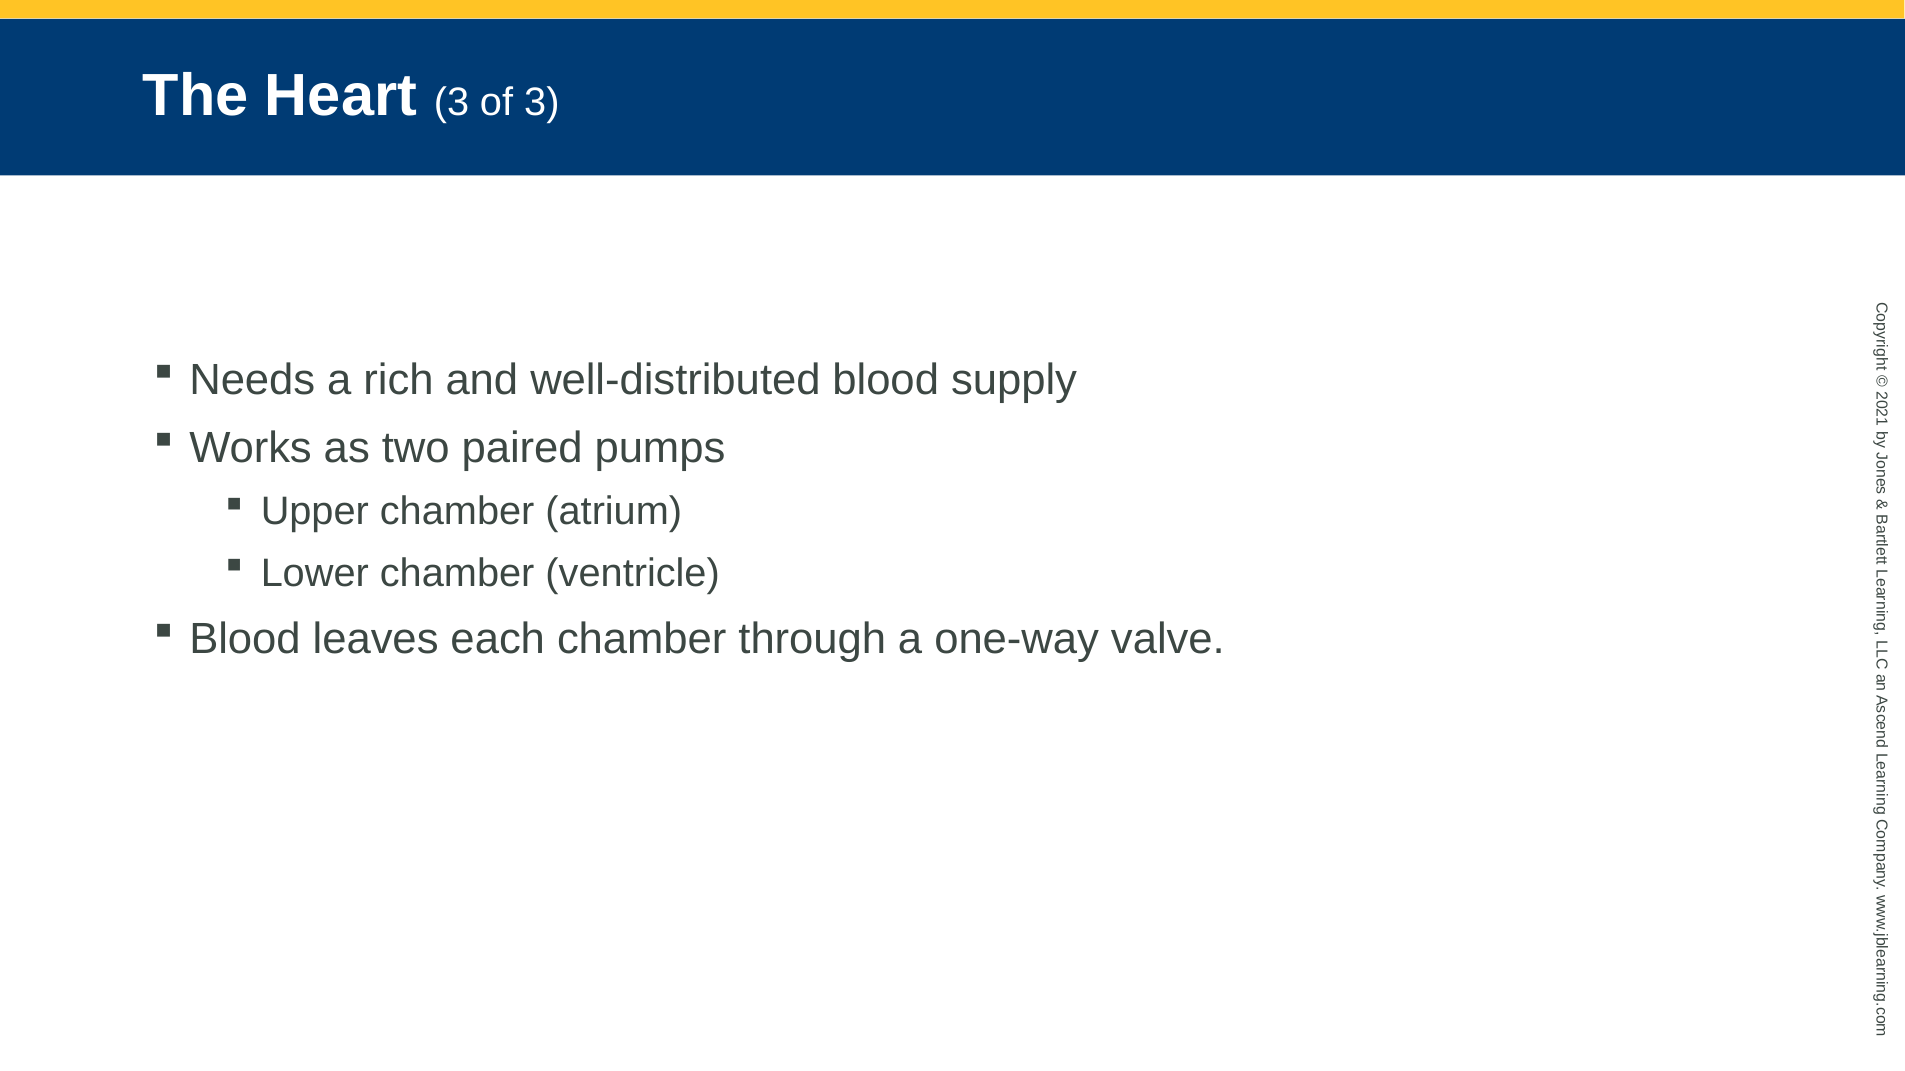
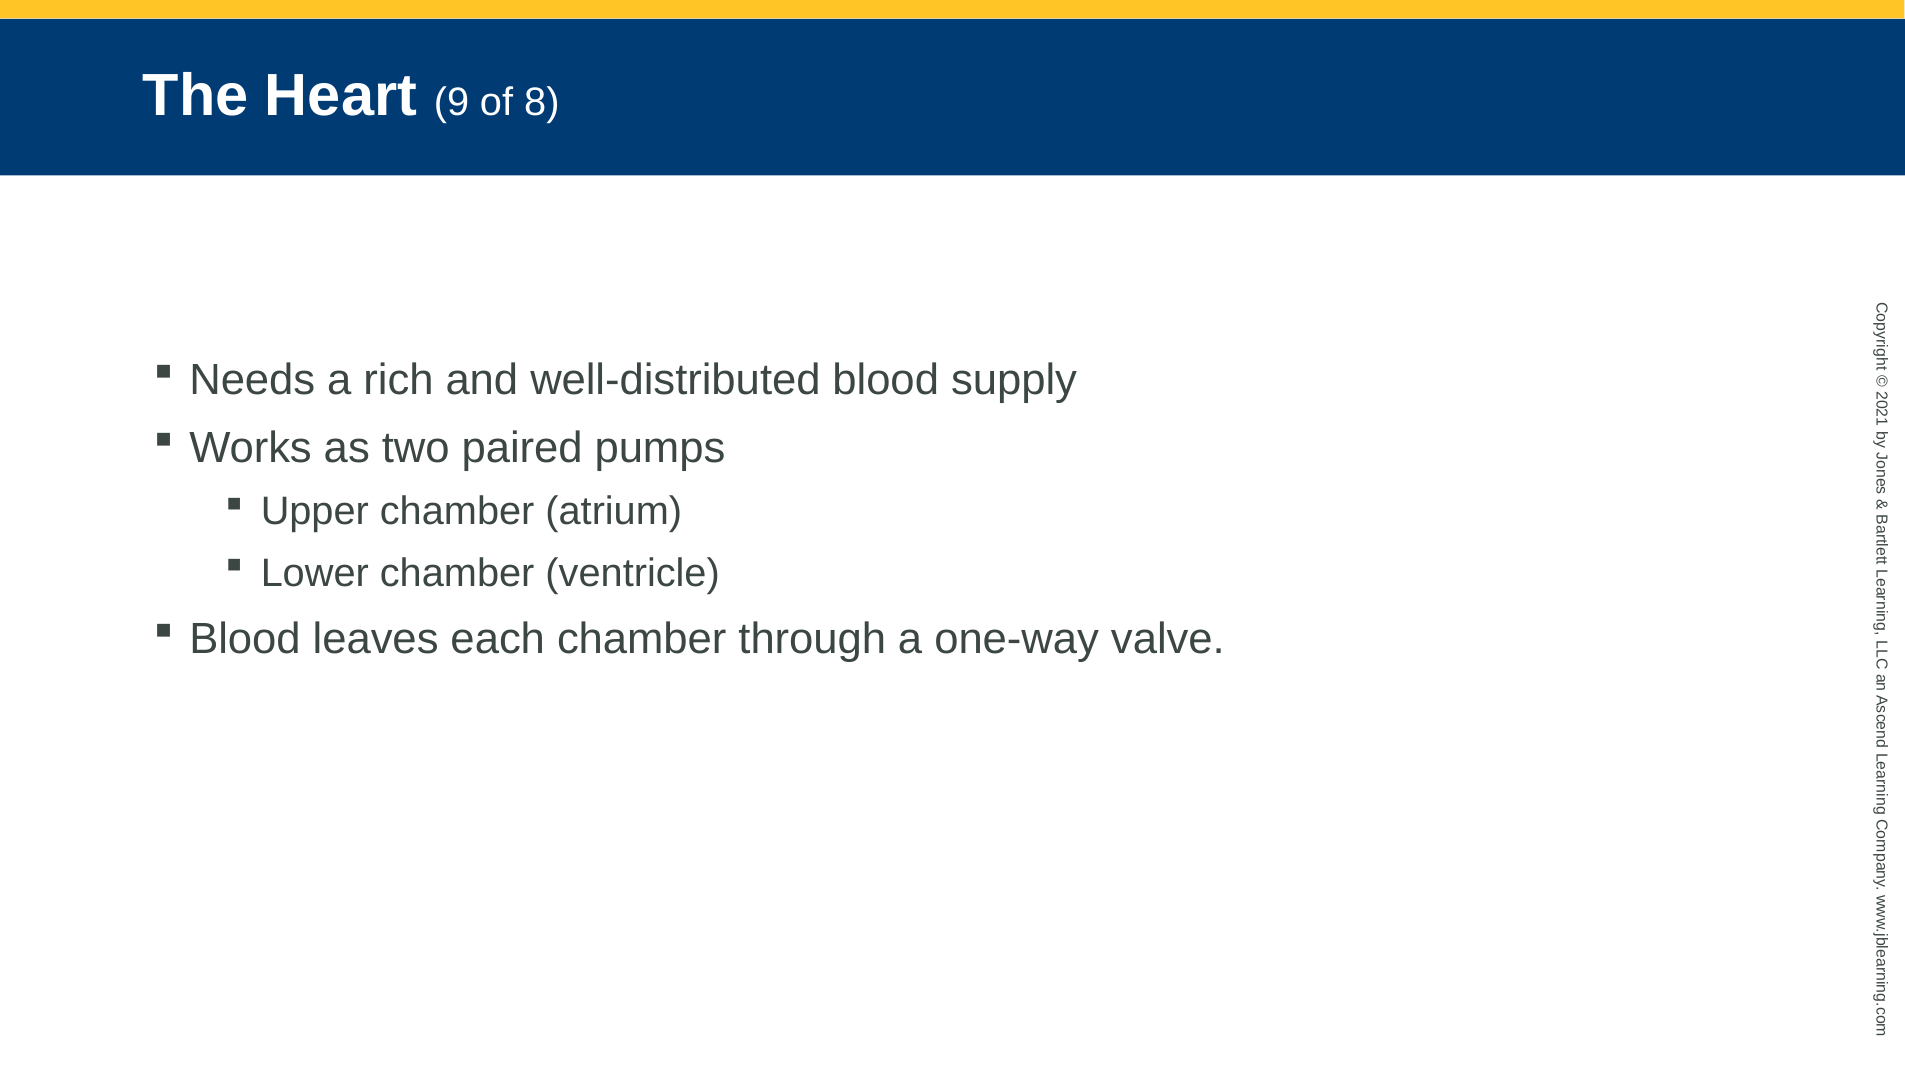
Heart 3: 3 -> 9 (451, 102)
of 3: 3 -> 8 (542, 102)
